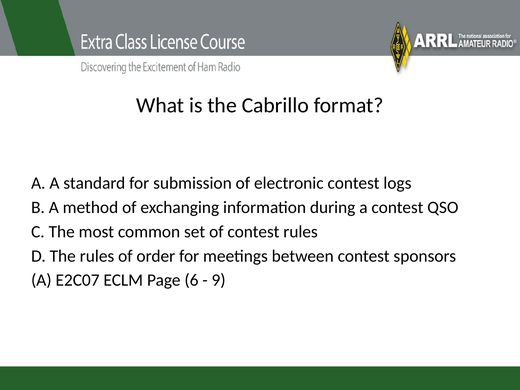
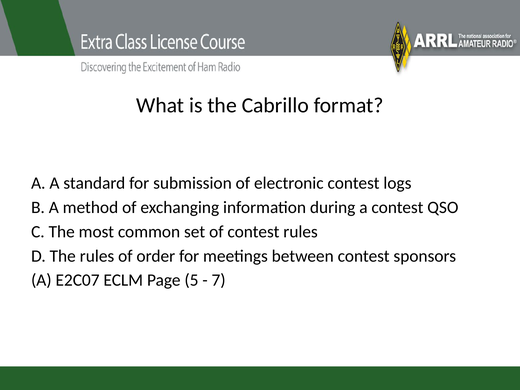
6: 6 -> 5 (191, 280)
9: 9 -> 7 (219, 280)
